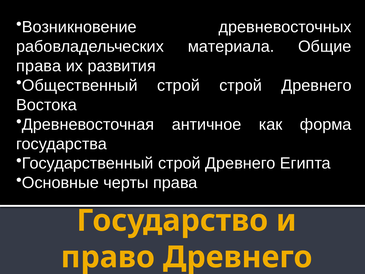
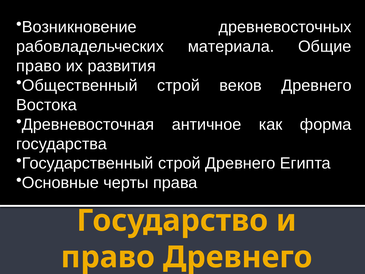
права: права -> право (39, 66)
строй строй: строй -> веков (241, 85)
